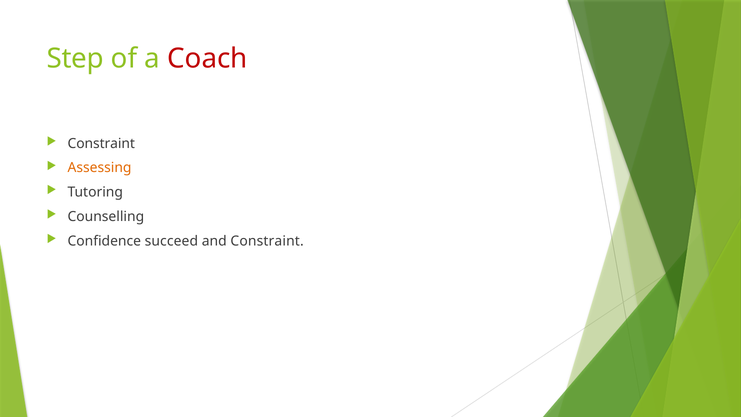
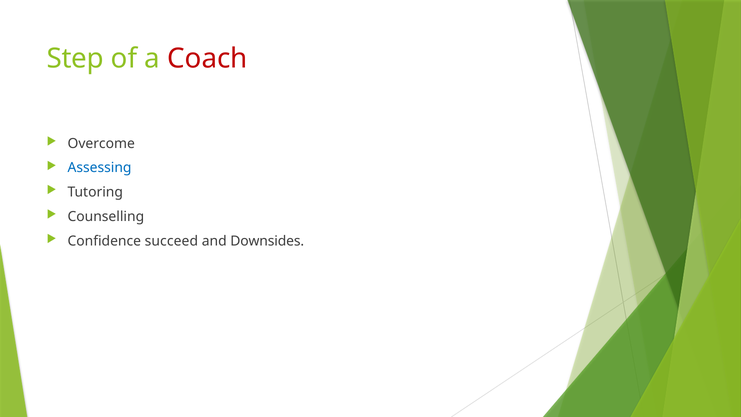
Constraint: Constraint -> Overcome (101, 143)
Assessing colour: orange -> blue (100, 168)
and Constraint: Constraint -> Downsides (267, 241)
